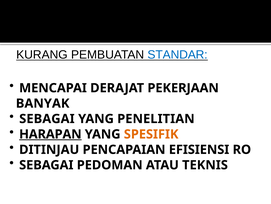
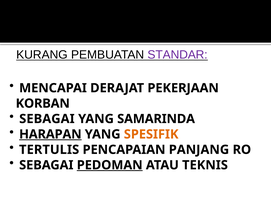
STANDAR colour: blue -> purple (178, 55)
BANYAK: BANYAK -> KORBAN (43, 103)
PENELITIAN: PENELITIAN -> SAMARINDA (156, 118)
DITINJAU: DITINJAU -> TERTULIS (49, 149)
EFISIENSI: EFISIENSI -> PANJANG (199, 149)
PEDOMAN underline: none -> present (110, 164)
